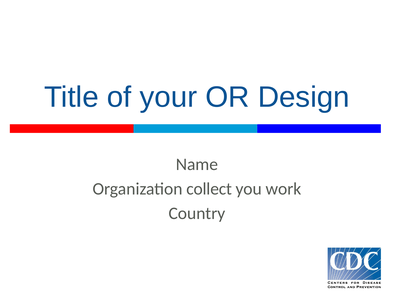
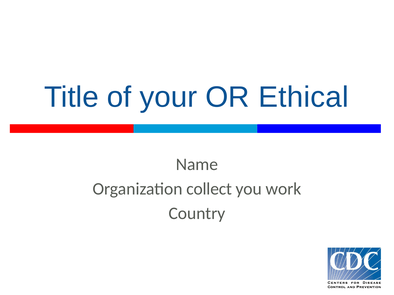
Design: Design -> Ethical (304, 97)
